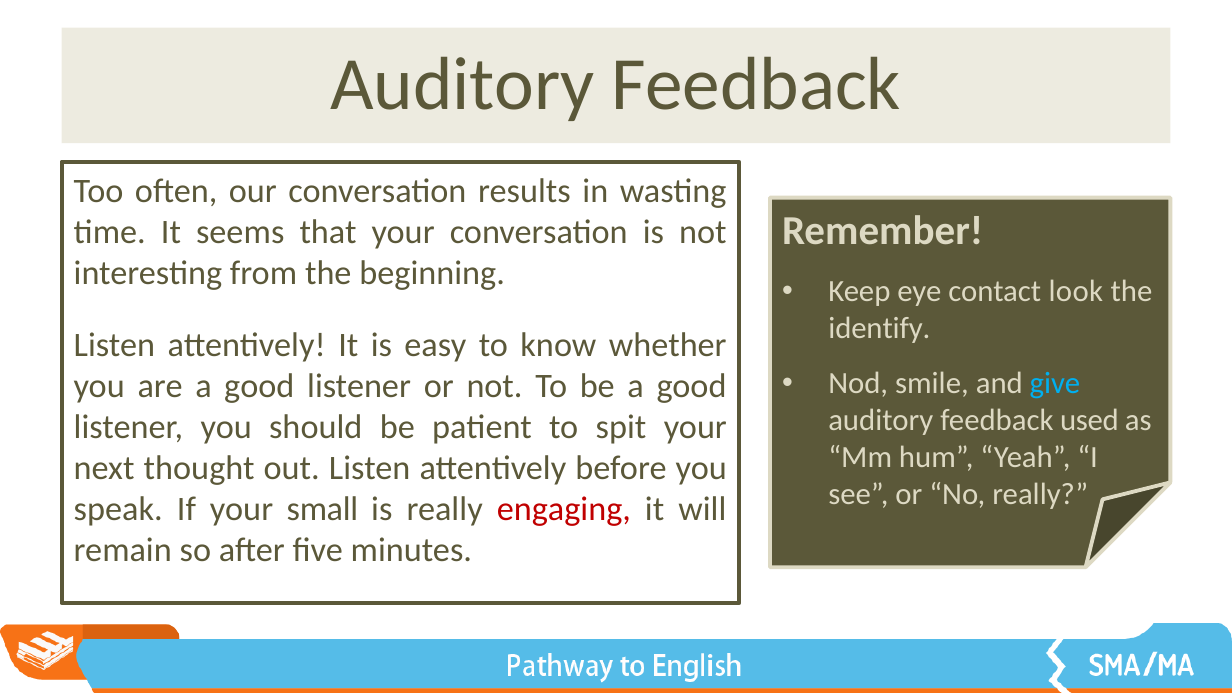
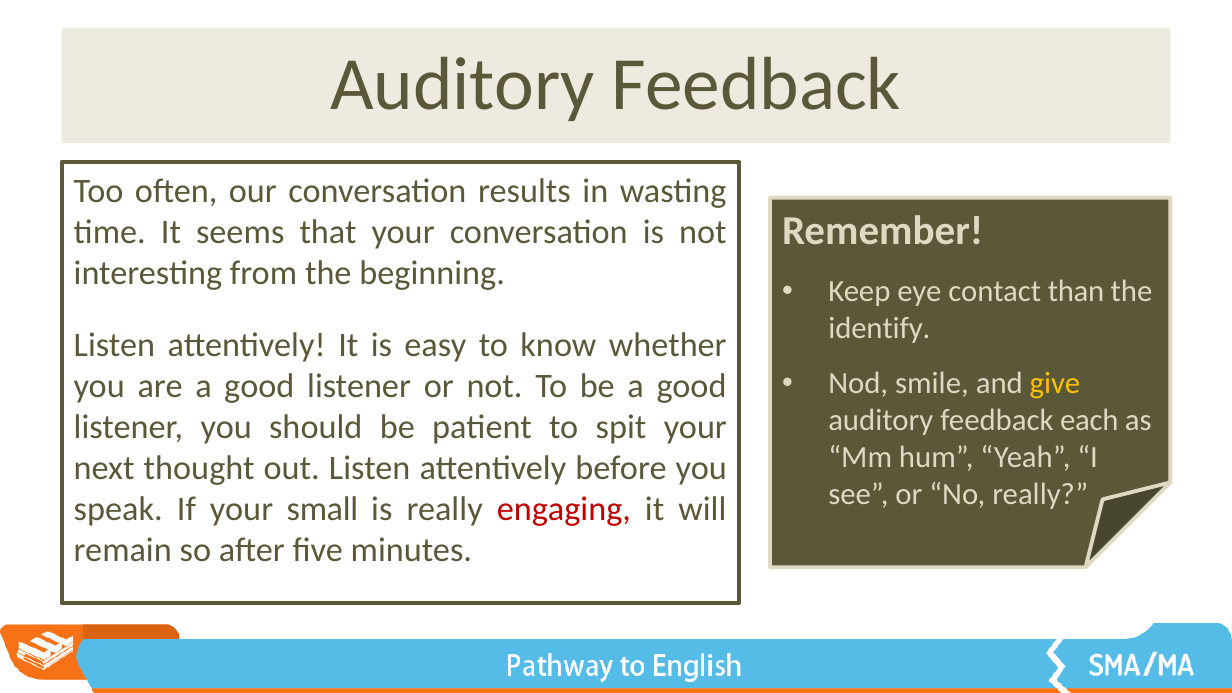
look: look -> than (1076, 292)
give colour: light blue -> yellow (1055, 384)
used: used -> each (1089, 421)
